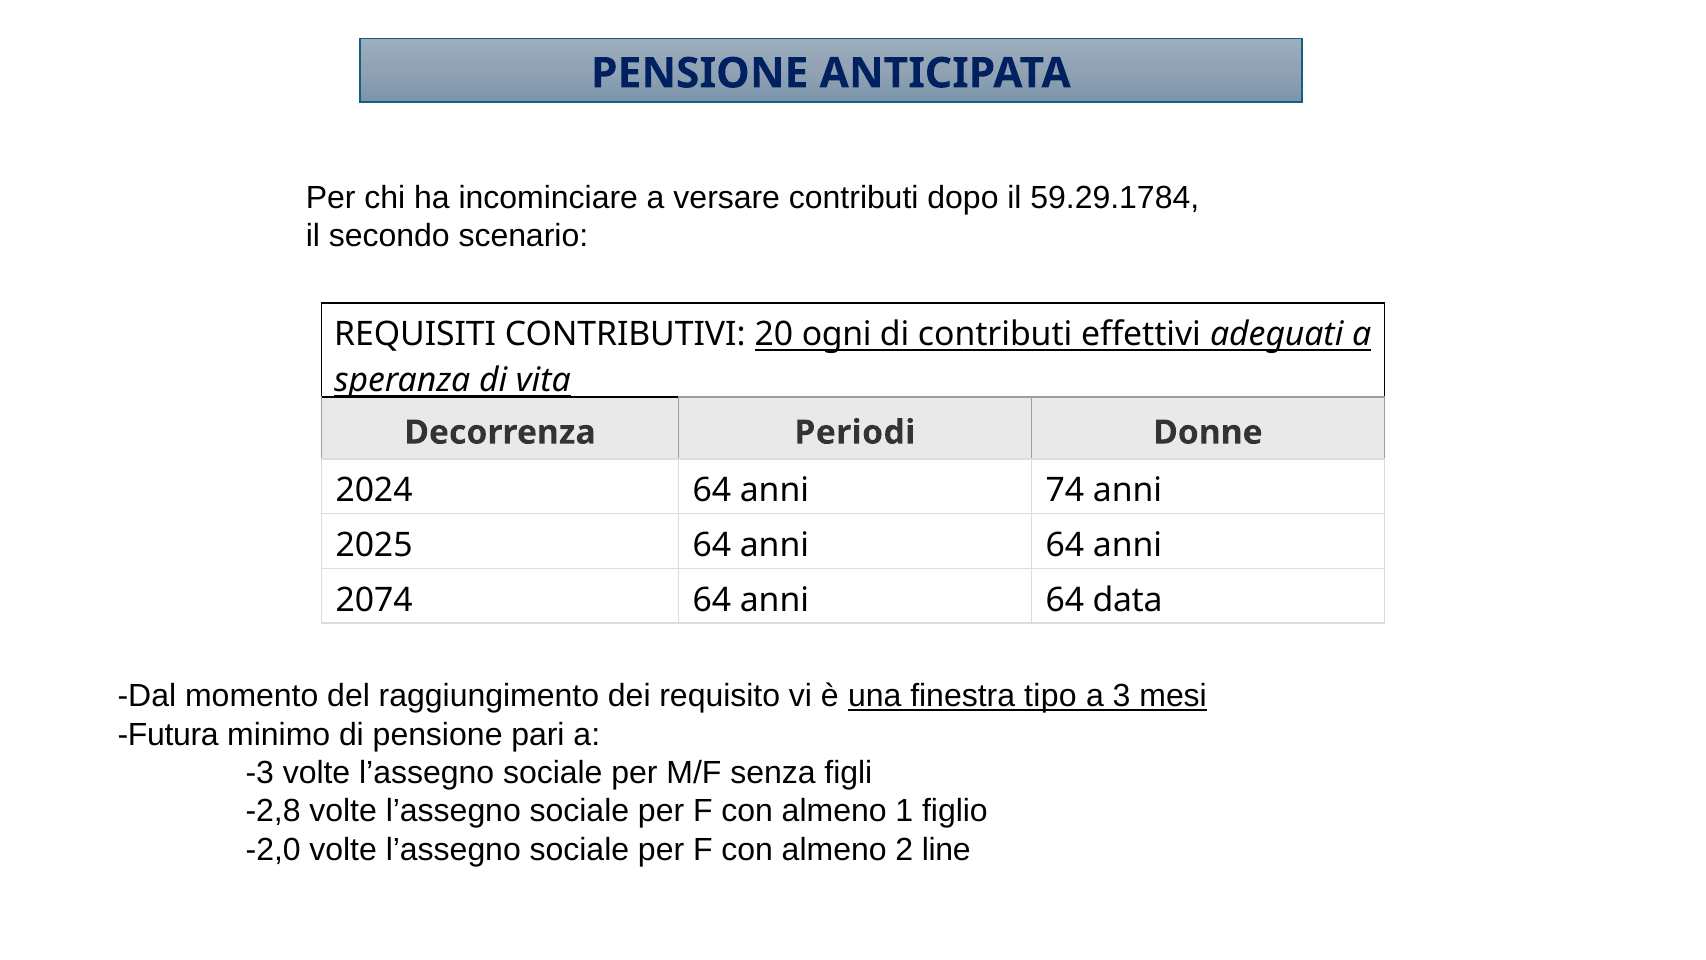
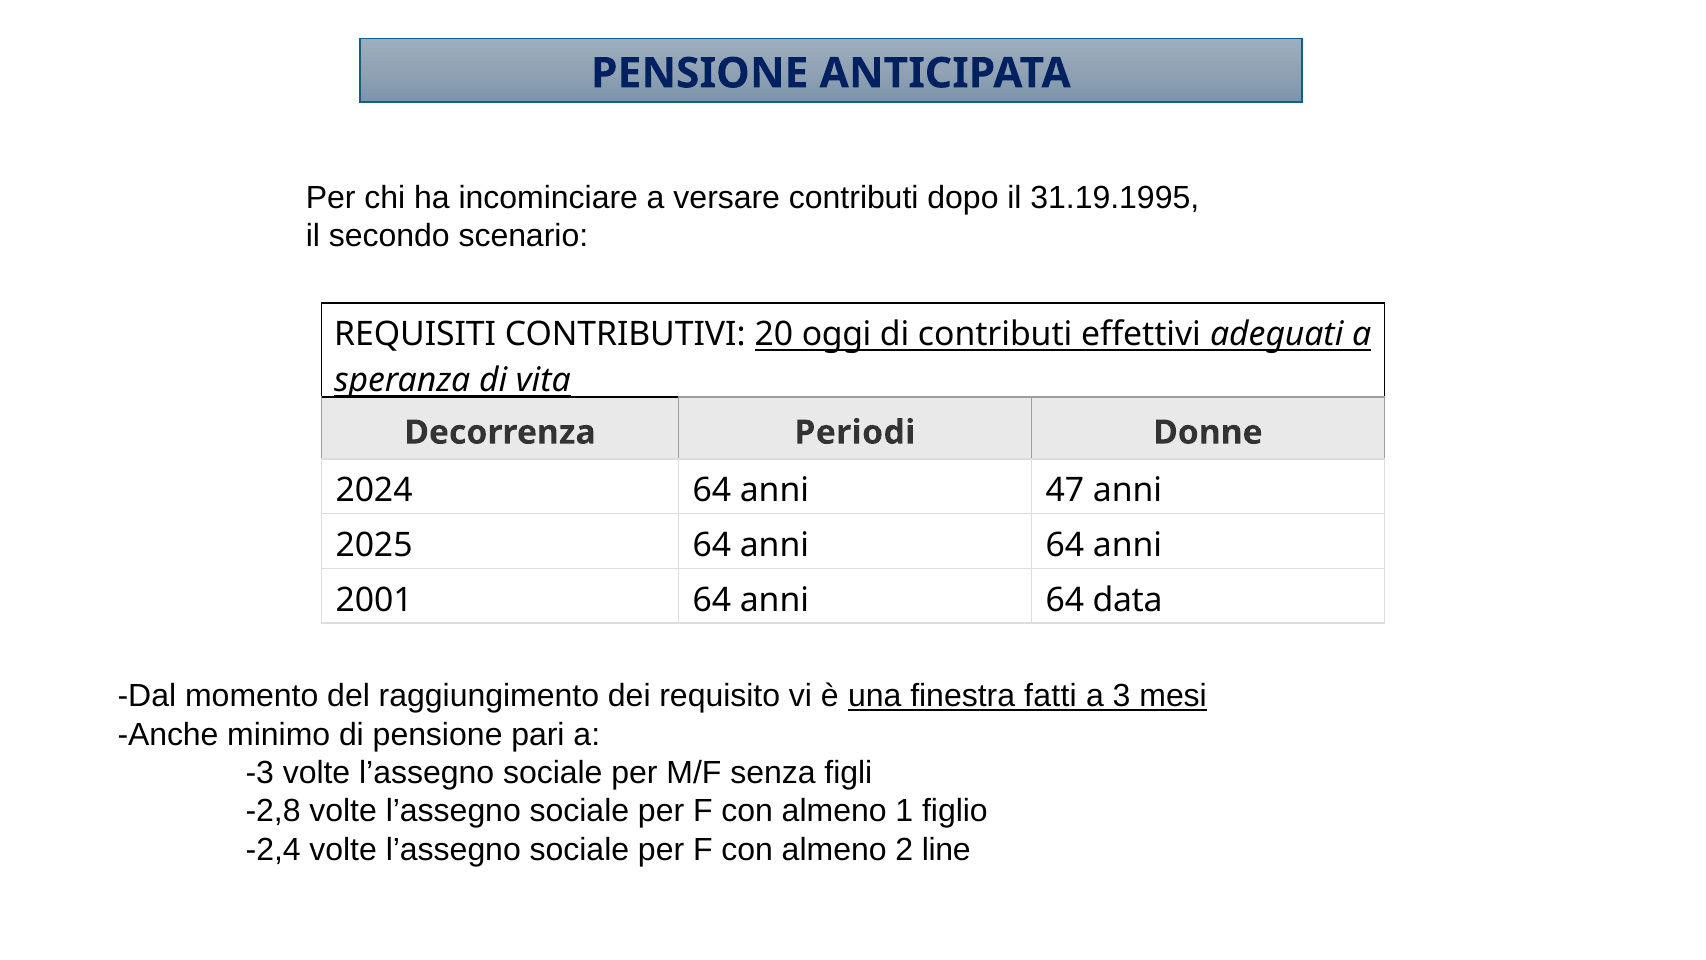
59.29.1784: 59.29.1784 -> 31.19.1995 (1115, 198)
ogni: ogni -> oggi (837, 334)
74: 74 -> 47 (1065, 491)
2074: 2074 -> 2001 (374, 600)
tipo: tipo -> fatti (1050, 696)
Futura: Futura -> Anche (168, 734)
-2,0: -2,0 -> -2,4 (273, 849)
